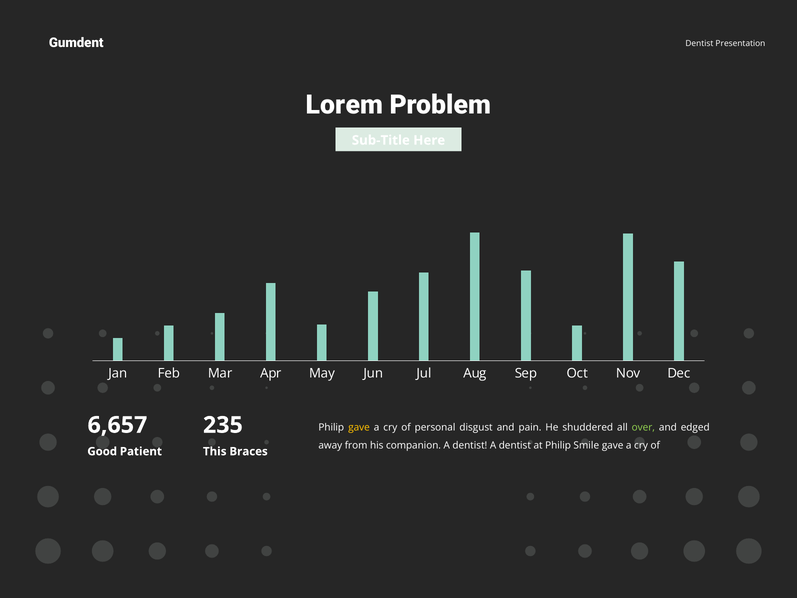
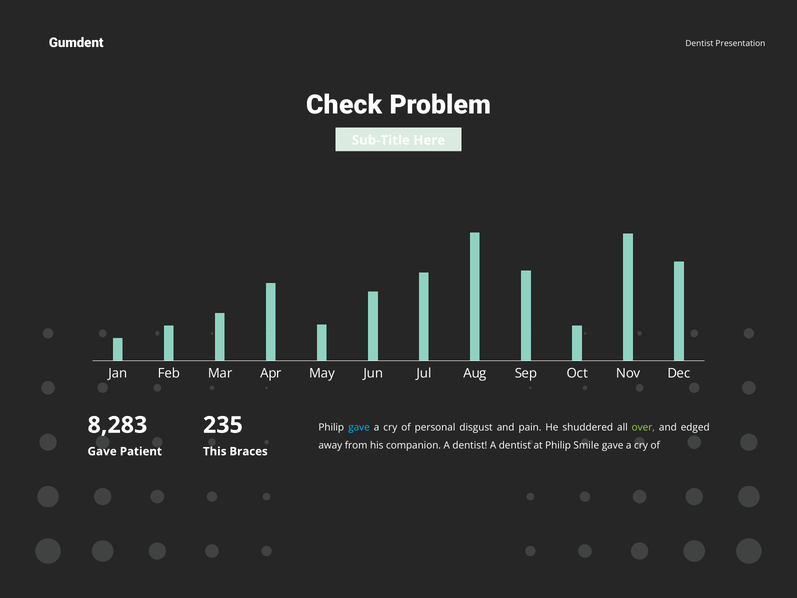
Lorem: Lorem -> Check (344, 105)
6,657: 6,657 -> 8,283 (117, 425)
gave colour: yellow -> light blue (359, 427)
Good: Good -> Gave (102, 451)
